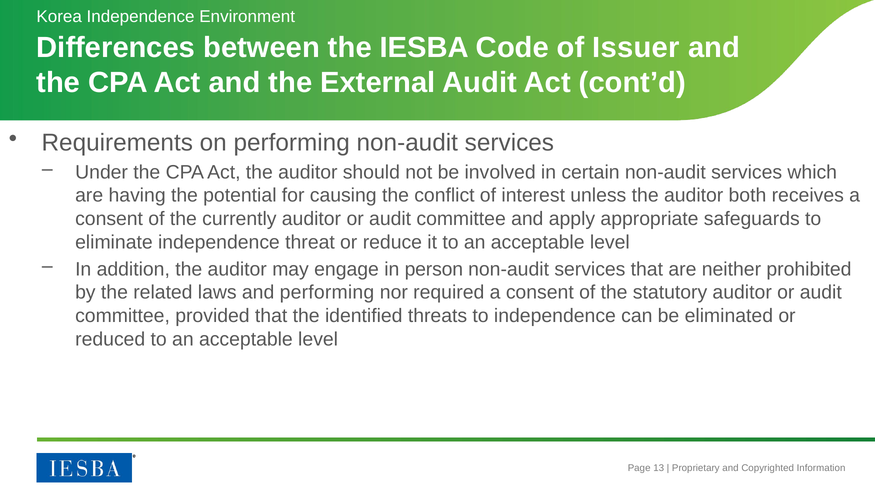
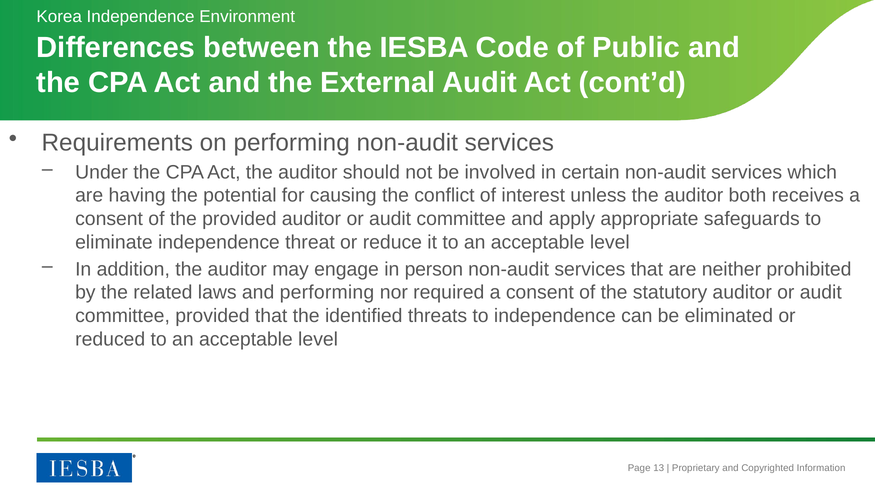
Issuer: Issuer -> Public (636, 47)
the currently: currently -> provided (239, 219)
